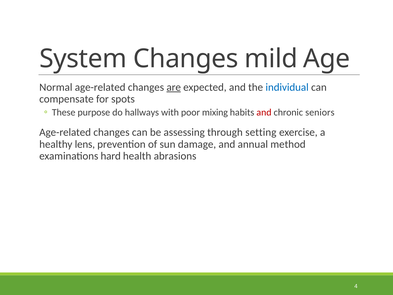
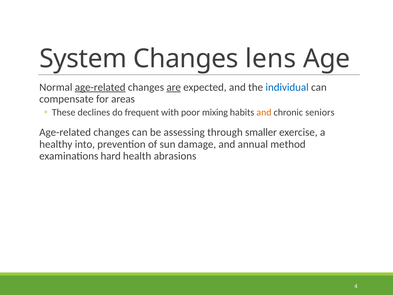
mild: mild -> lens (271, 59)
age-related underline: none -> present (100, 87)
spots: spots -> areas (123, 99)
purpose: purpose -> declines (94, 112)
hallways: hallways -> frequent (142, 112)
and colour: red -> orange (264, 112)
setting: setting -> smaller (261, 132)
lens: lens -> into (85, 144)
